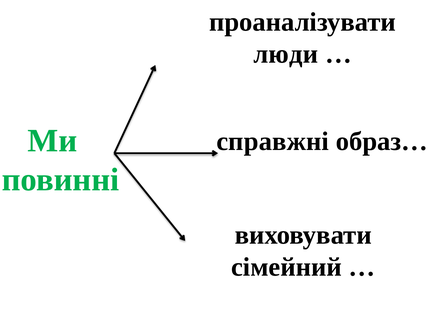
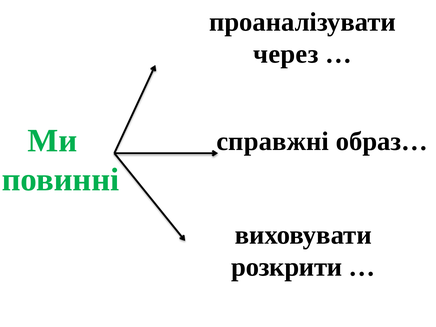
люди: люди -> через (286, 54)
сімейний: сімейний -> розкрити (287, 267)
